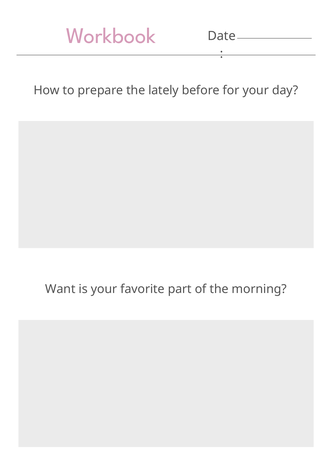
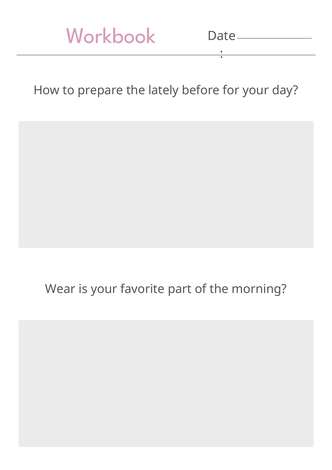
Want: Want -> Wear (60, 289)
